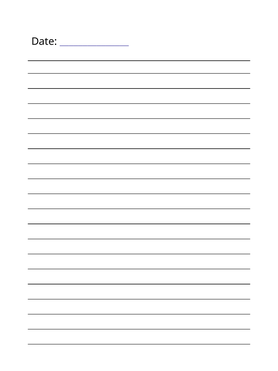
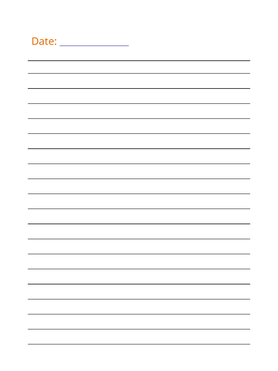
Date colour: black -> orange (44, 41)
